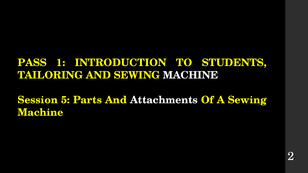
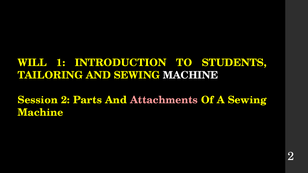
PASS: PASS -> WILL (32, 63)
Session 5: 5 -> 2 (65, 100)
Attachments colour: white -> pink (164, 100)
